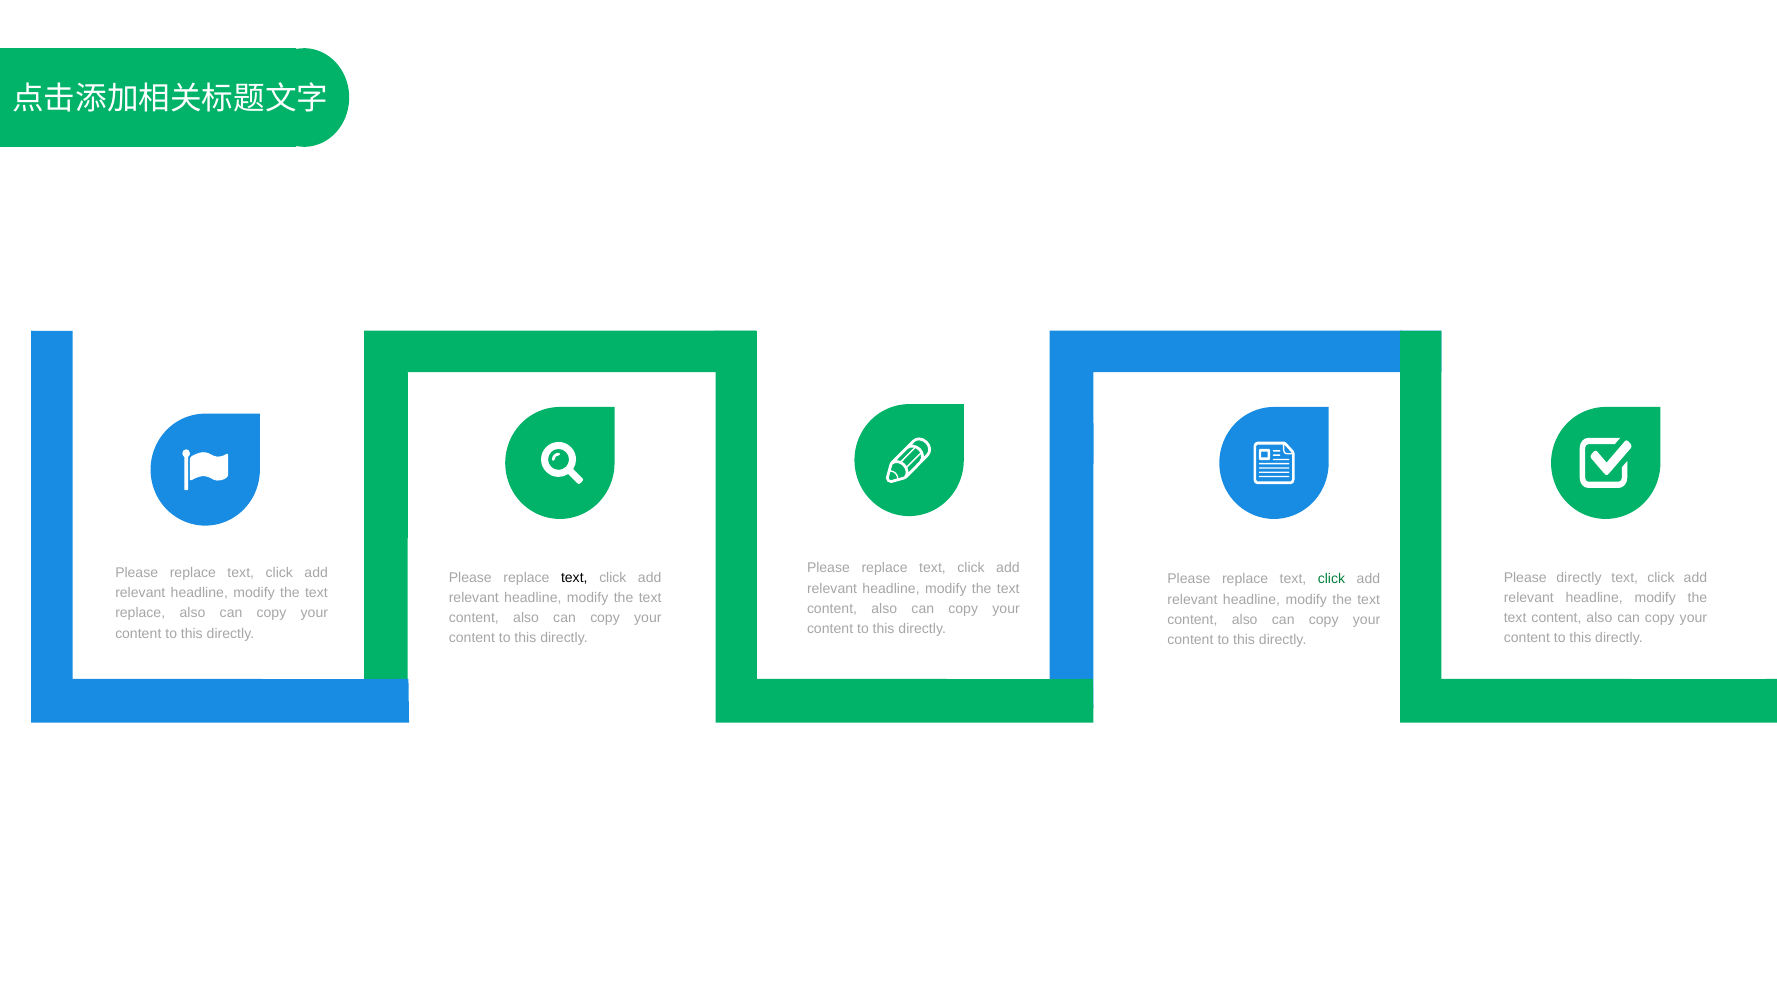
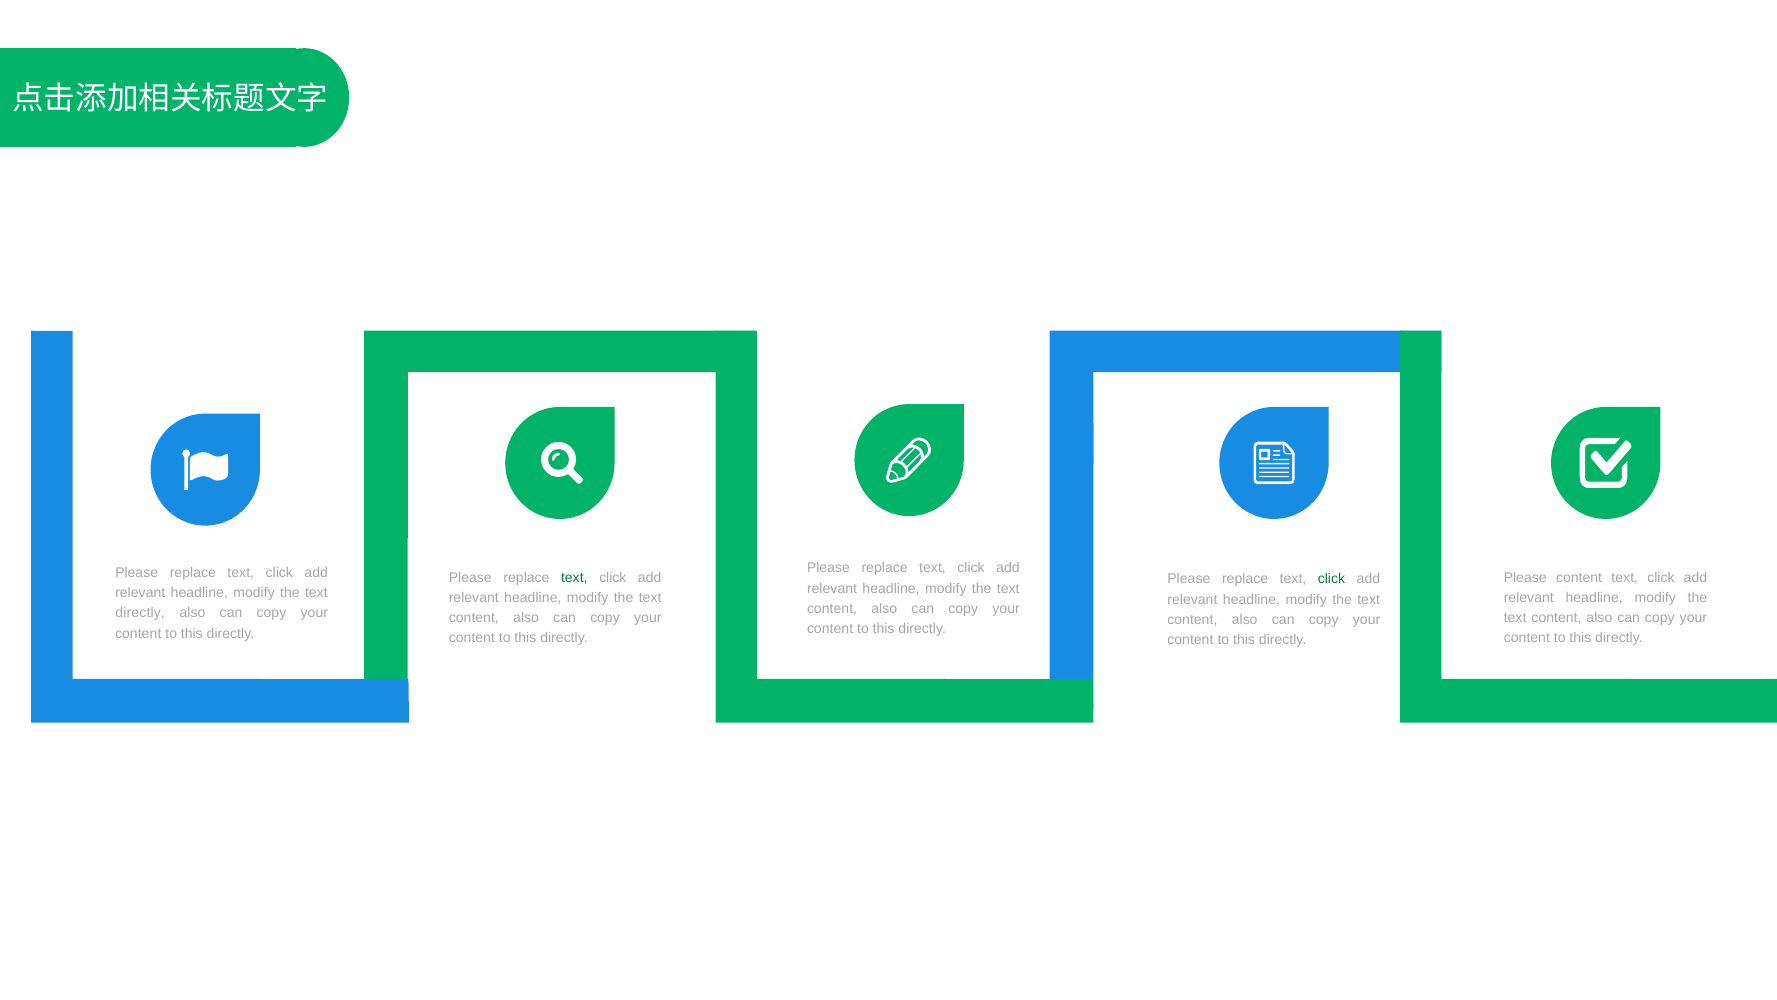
text colour: black -> green (574, 577)
Please directly: directly -> content (1579, 577)
replace: replace -> directly (140, 613)
